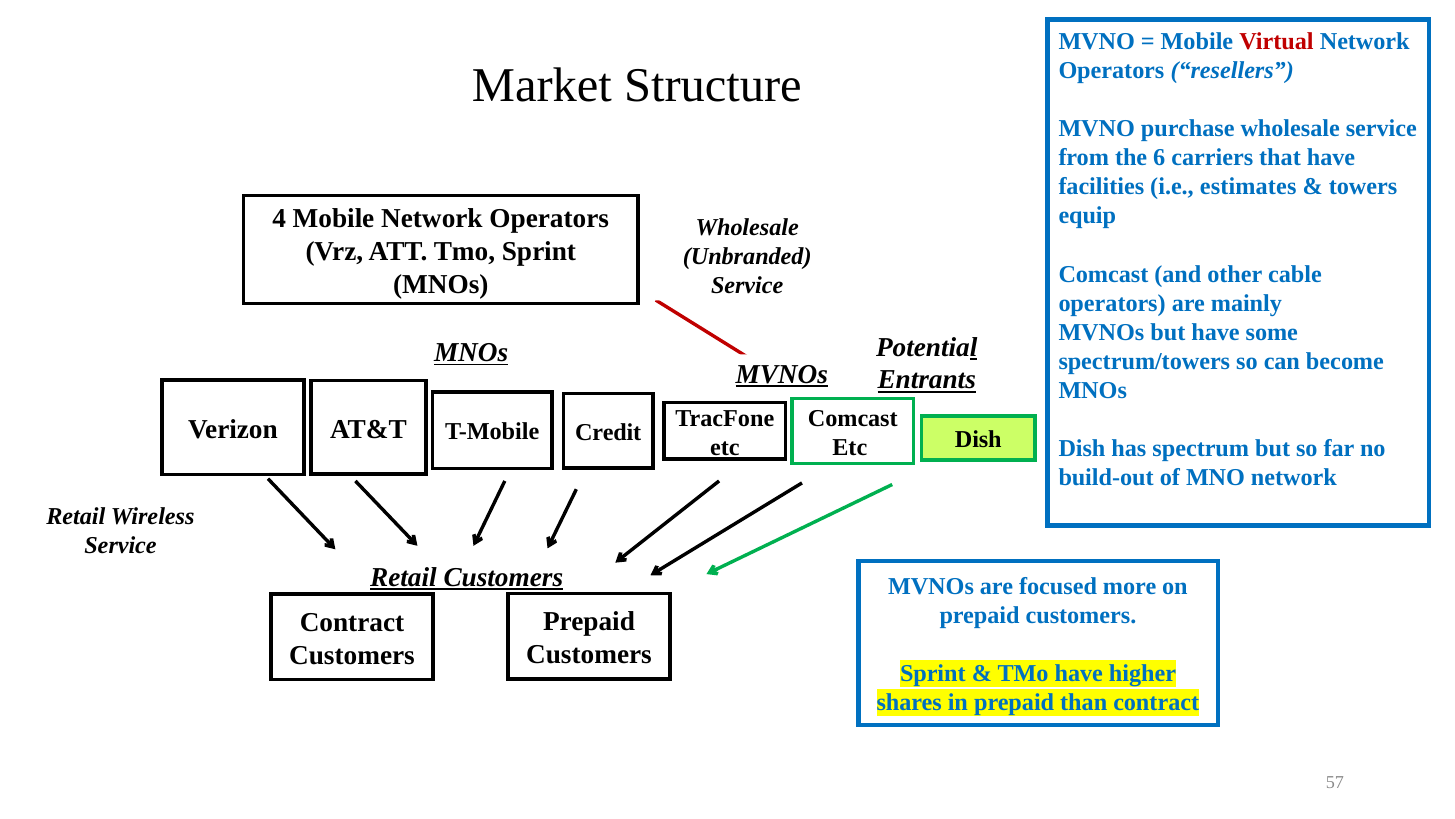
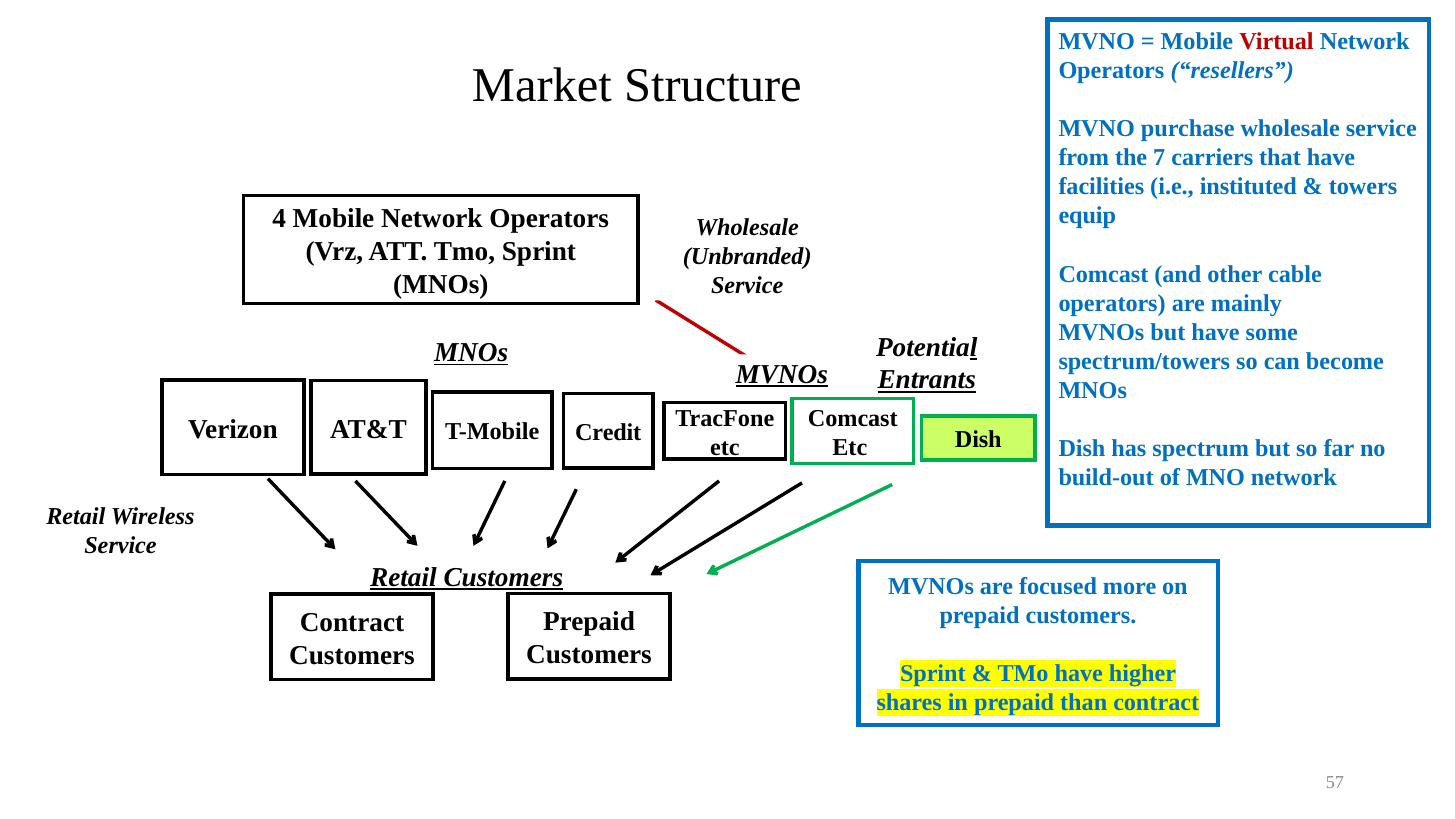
6: 6 -> 7 (1159, 158)
estimates: estimates -> instituted (1248, 187)
